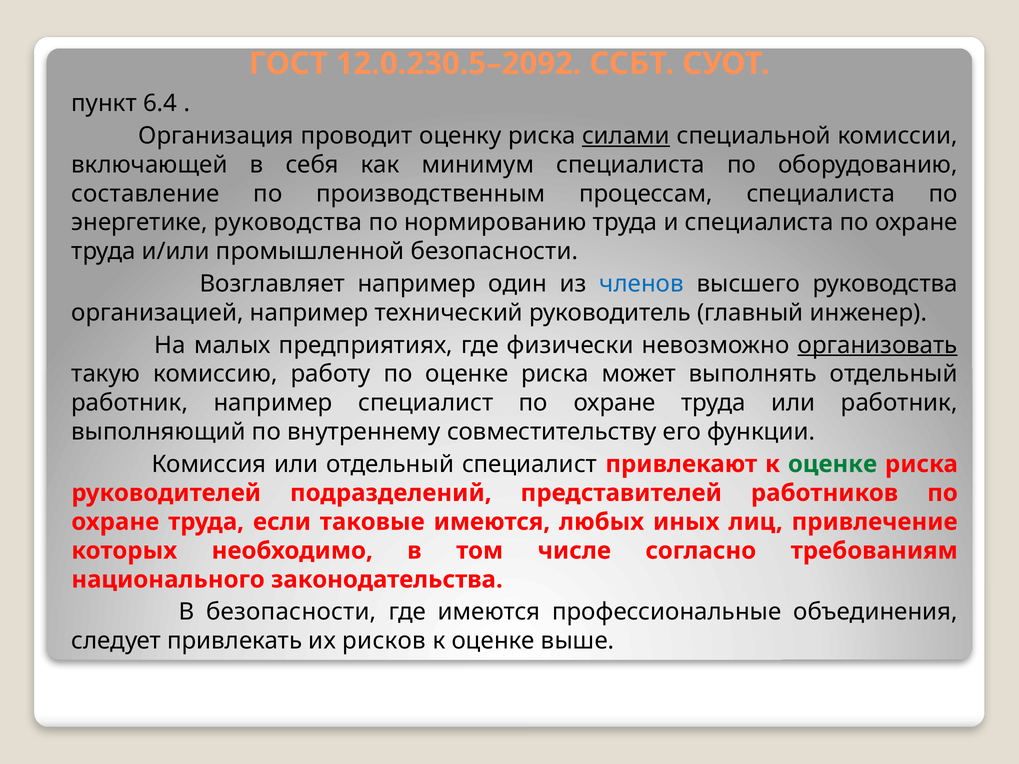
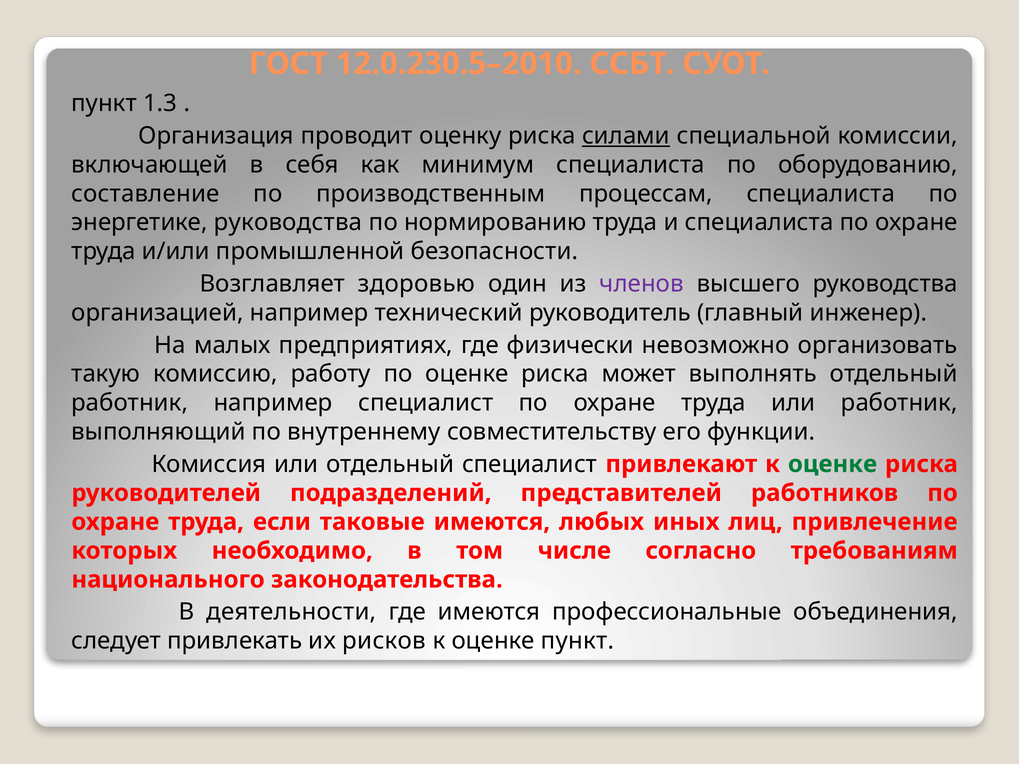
12.0.230.5–2092: 12.0.230.5–2092 -> 12.0.230.5–2010 (459, 64)
6.4: 6.4 -> 1.3 (160, 104)
Возглавляет например: например -> здоровью (417, 284)
членов colour: blue -> purple (642, 284)
организовать underline: present -> none (878, 345)
В безопасности: безопасности -> деятельности (291, 612)
оценке выше: выше -> пункт (578, 641)
